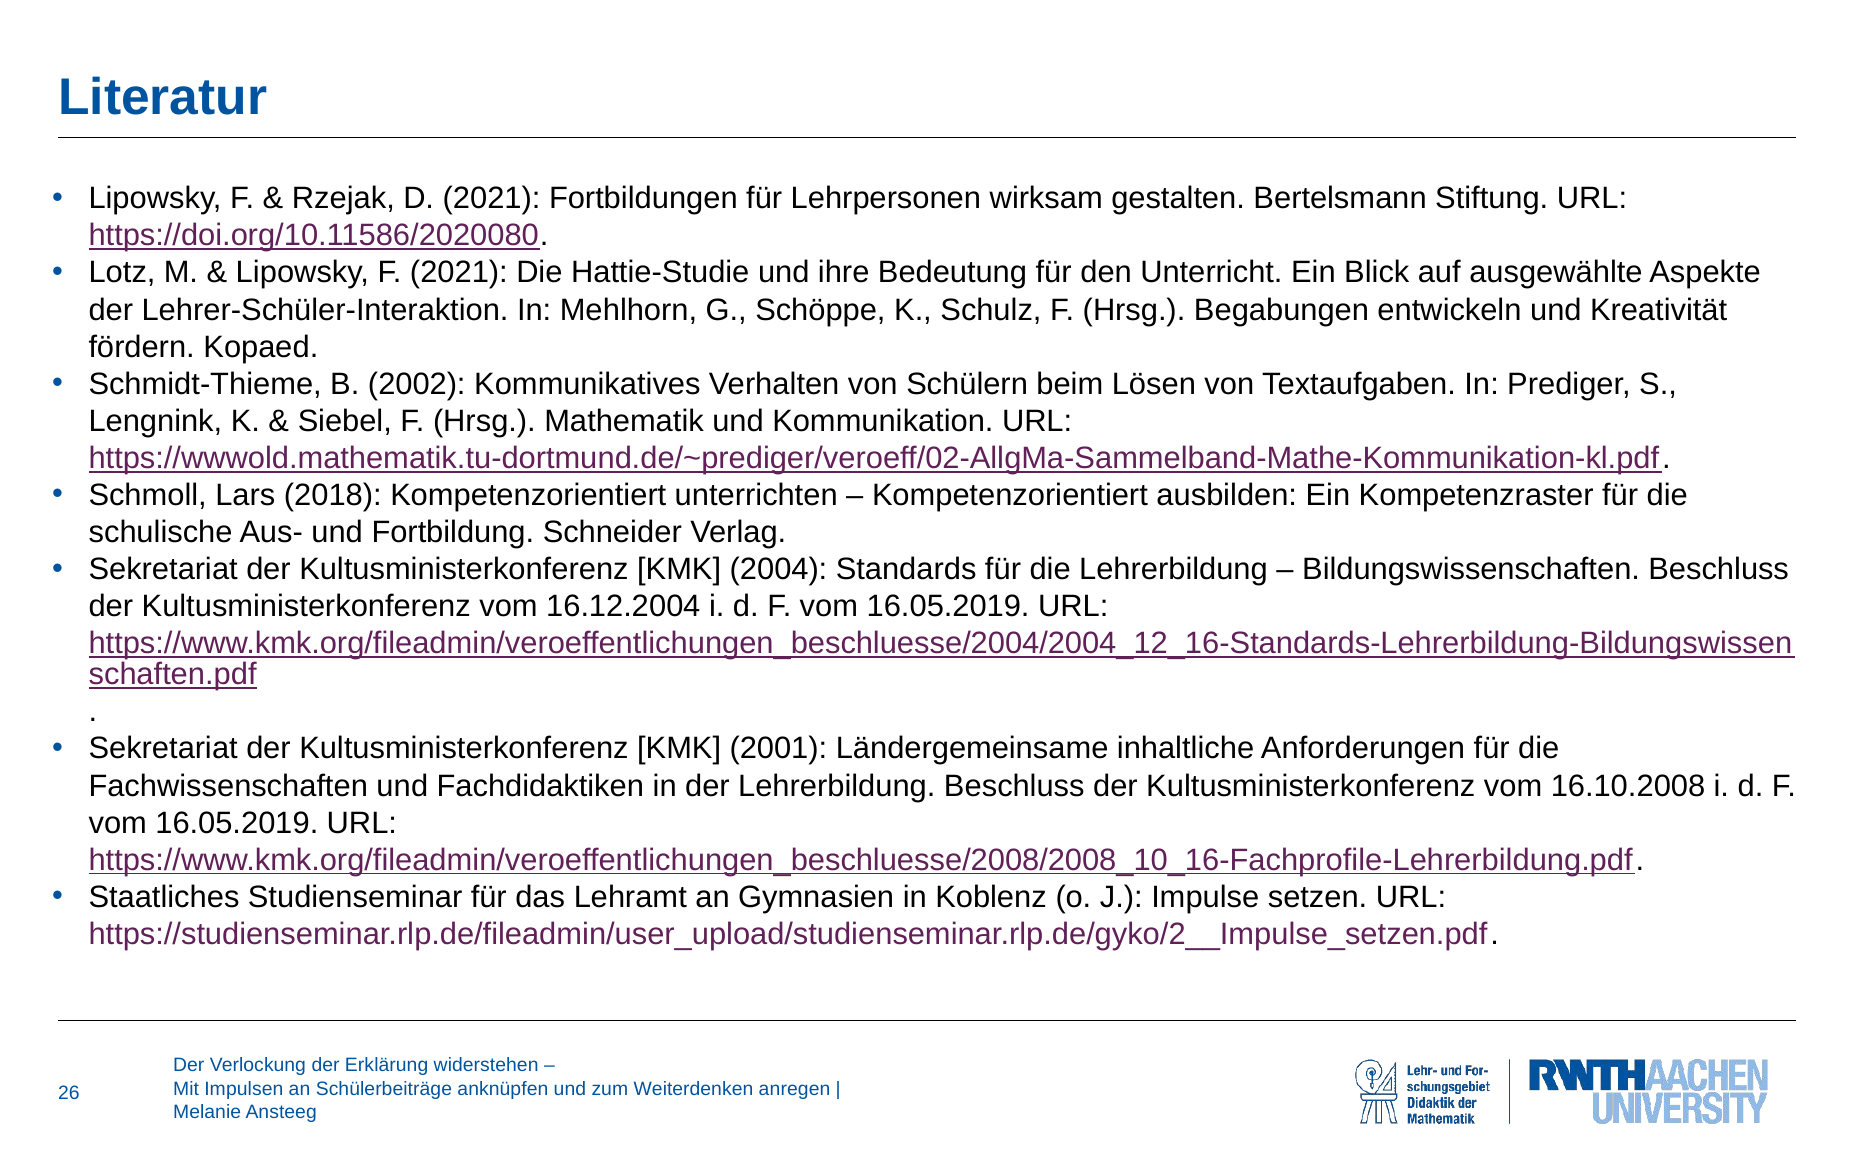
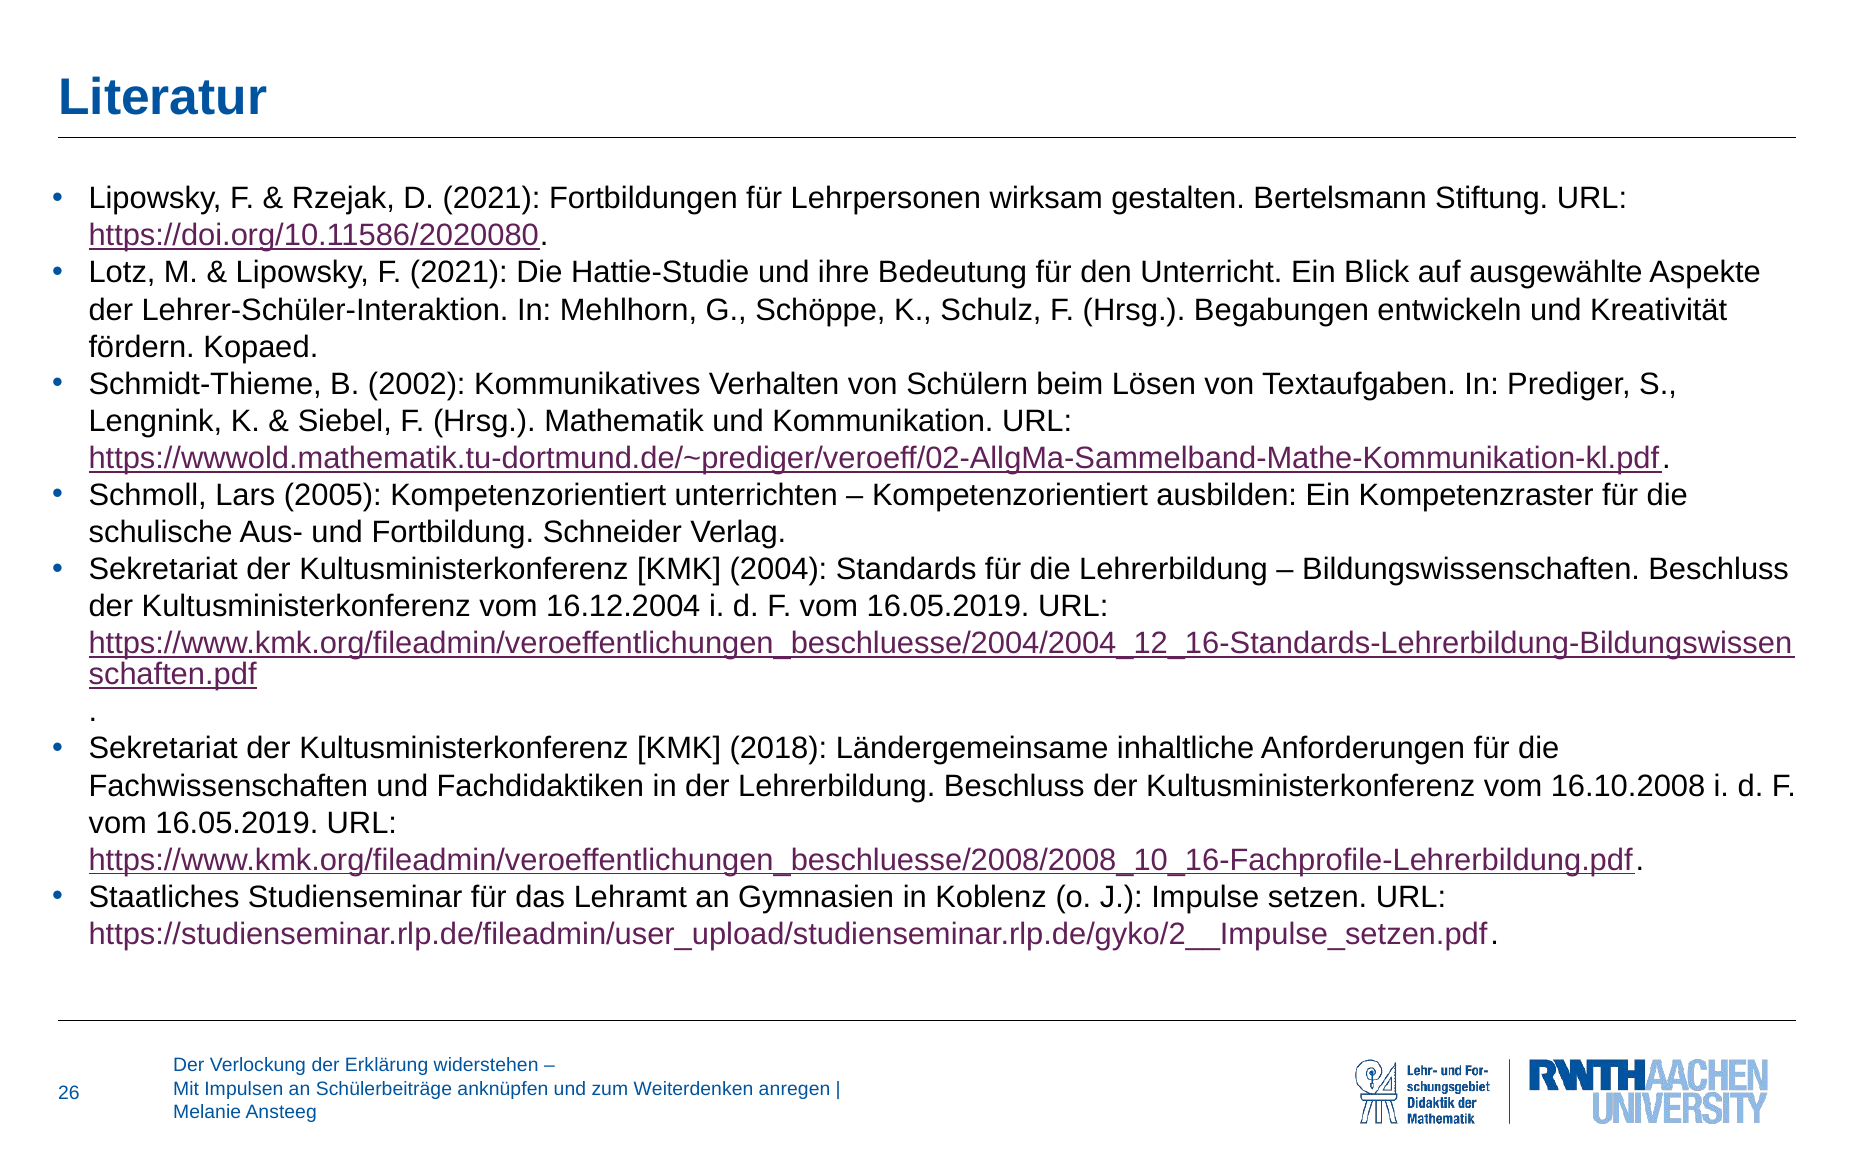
2018: 2018 -> 2005 (333, 495)
2001: 2001 -> 2018 (778, 749)
